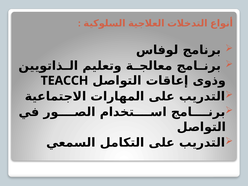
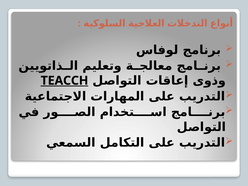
TEACCH underline: none -> present (64, 81)
